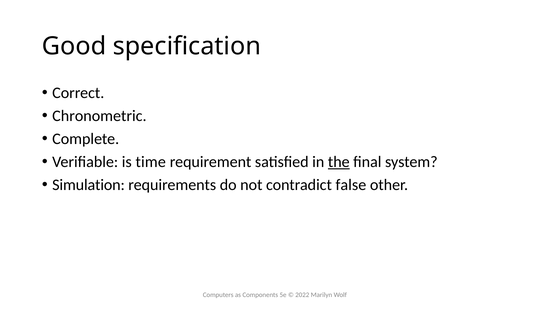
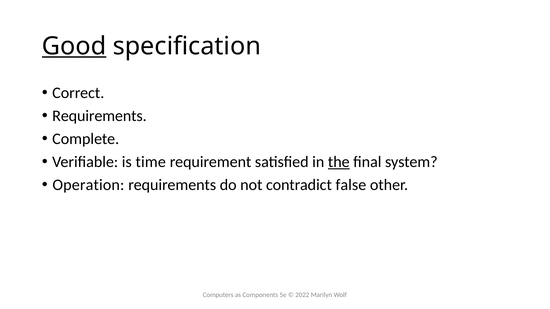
Good underline: none -> present (74, 46)
Chronometric: Chronometric -> Requirements (99, 116)
Simulation: Simulation -> Operation (88, 185)
